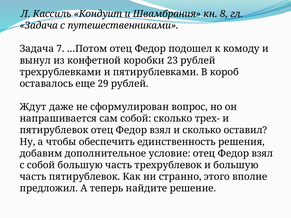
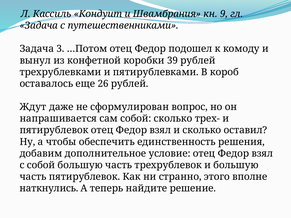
8: 8 -> 9 (224, 14)
7: 7 -> 3 (60, 49)
23: 23 -> 39 (172, 60)
29: 29 -> 26 (103, 84)
предложил: предложил -> наткнулись (49, 189)
